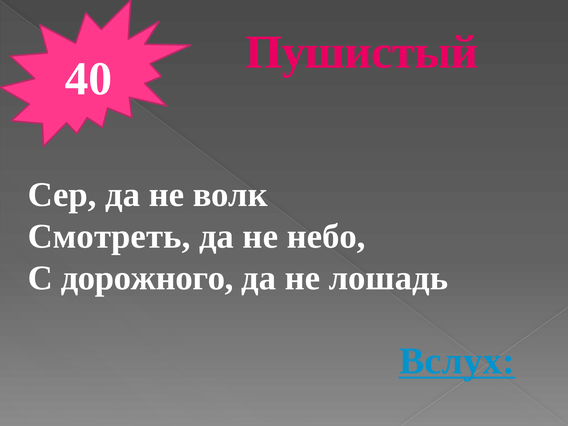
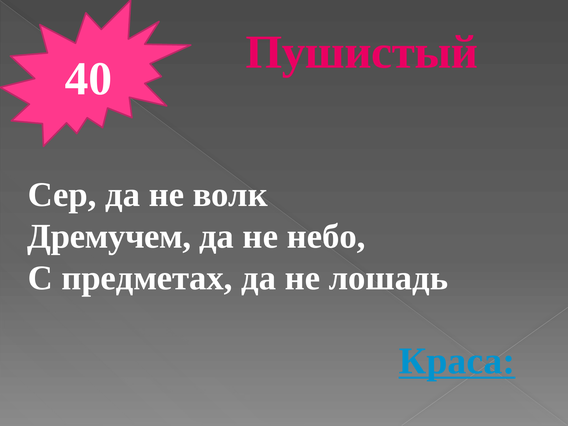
Смотреть: Смотреть -> Дремучем (109, 236)
дорожного: дорожного -> предметах (147, 278)
Вслух: Вслух -> Краса (457, 361)
